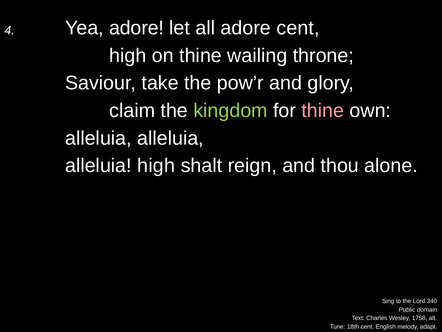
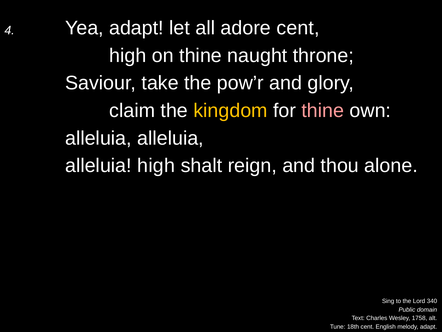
Yea adore: adore -> adapt (136, 28)
wailing: wailing -> naught (257, 55)
kingdom colour: light green -> yellow (231, 110)
